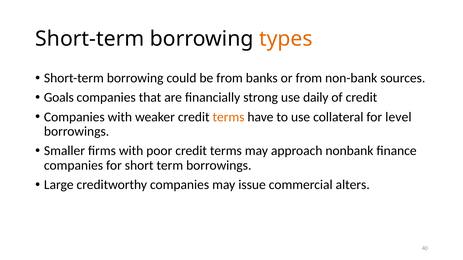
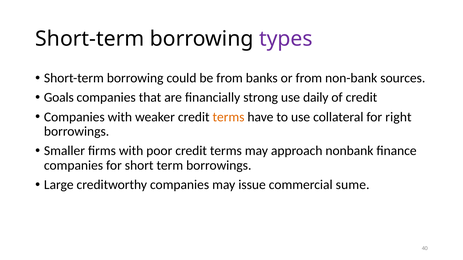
types colour: orange -> purple (286, 39)
level: level -> right (398, 117)
alters: alters -> sume (353, 185)
